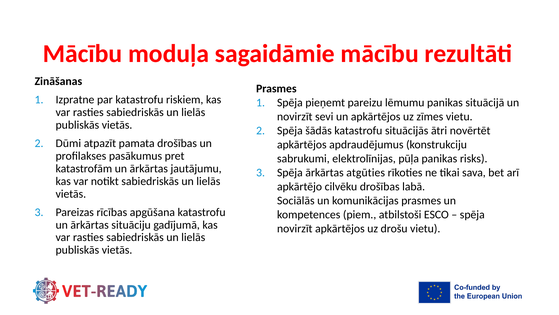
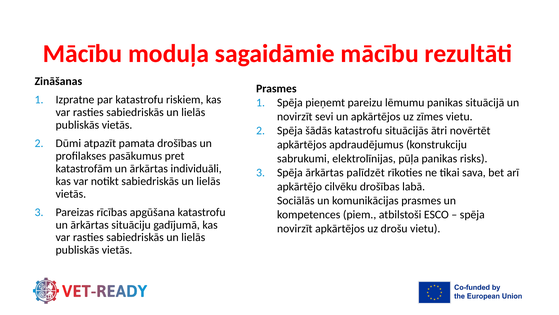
jautājumu: jautājumu -> individuāli (196, 168)
atgūties: atgūties -> palīdzēt (366, 172)
